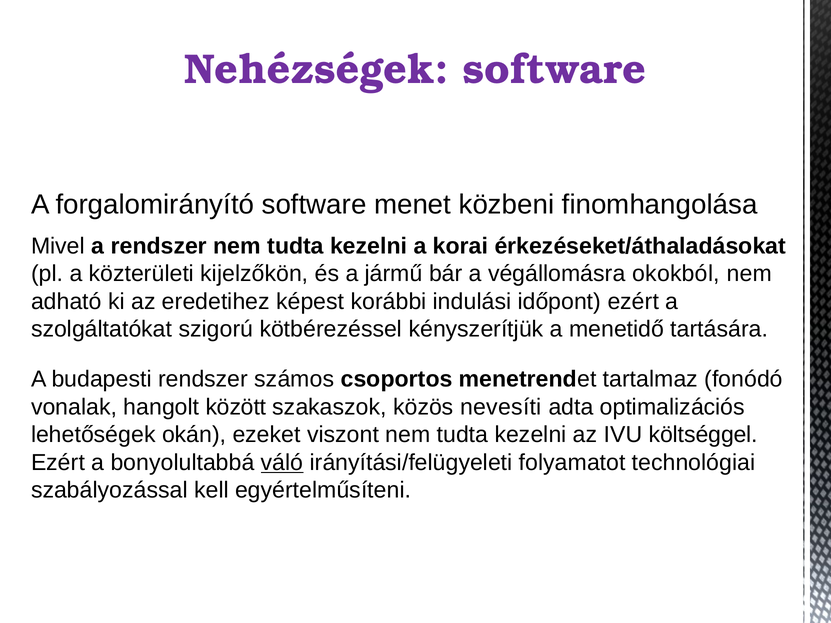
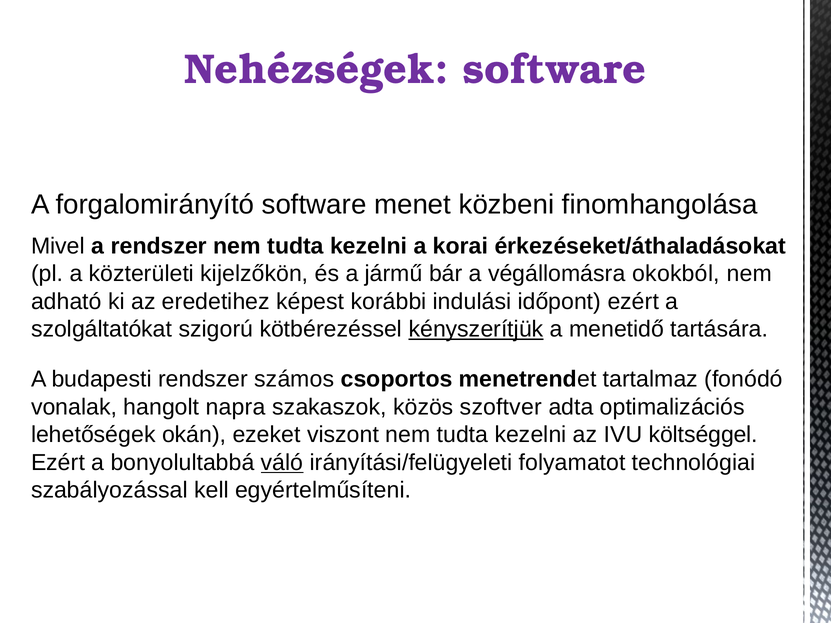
kényszerítjük underline: none -> present (476, 329)
között: között -> napra (236, 407)
nevesíti: nevesíti -> szoftver (501, 407)
